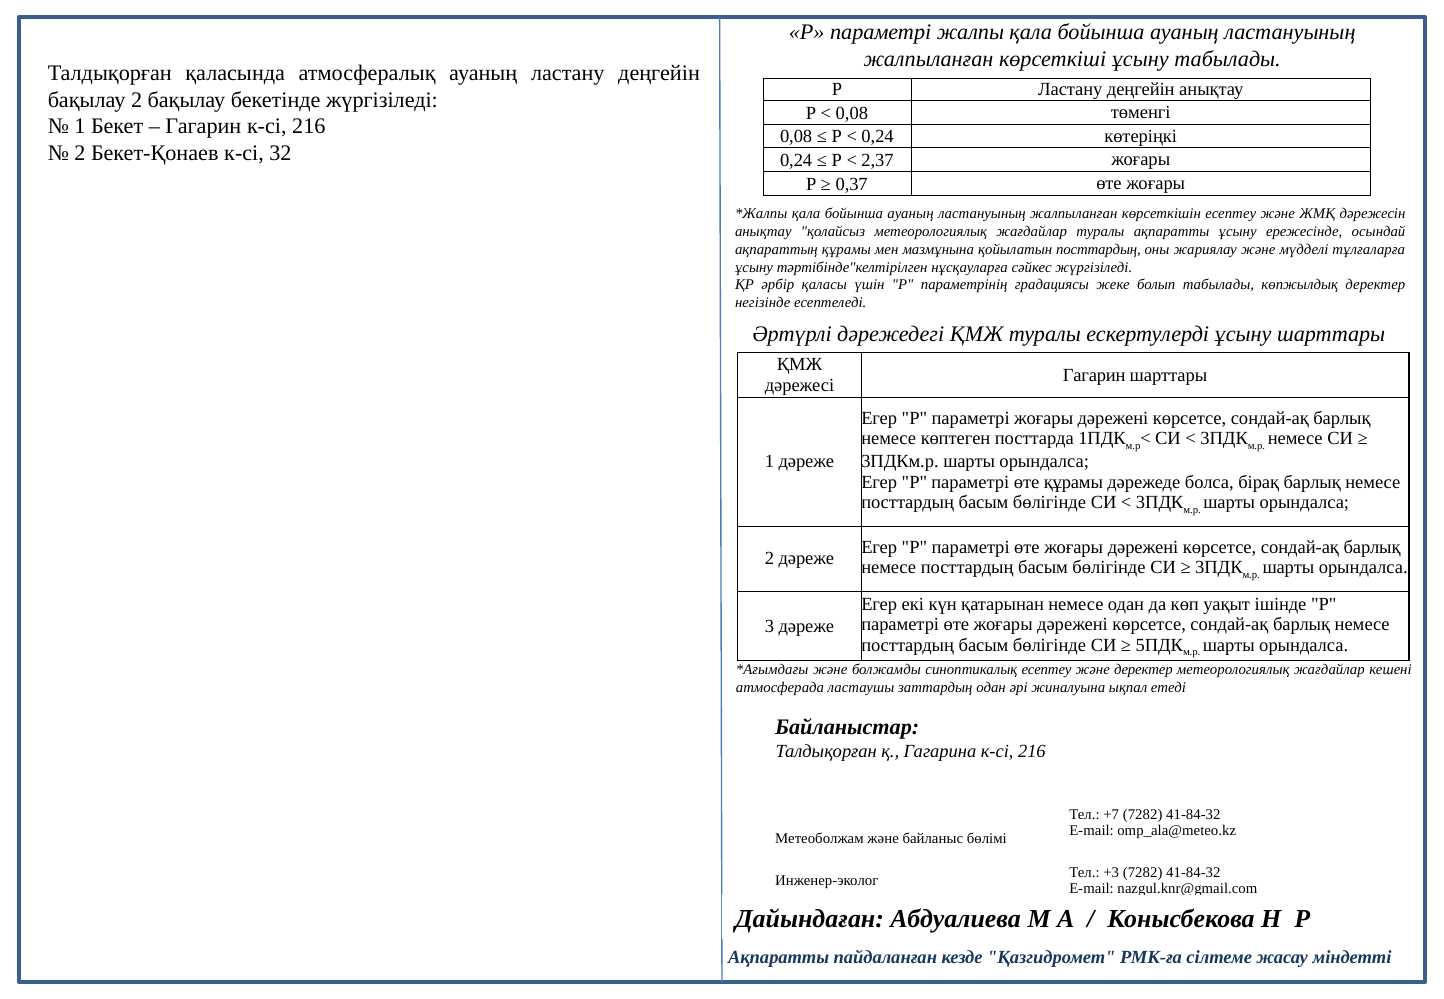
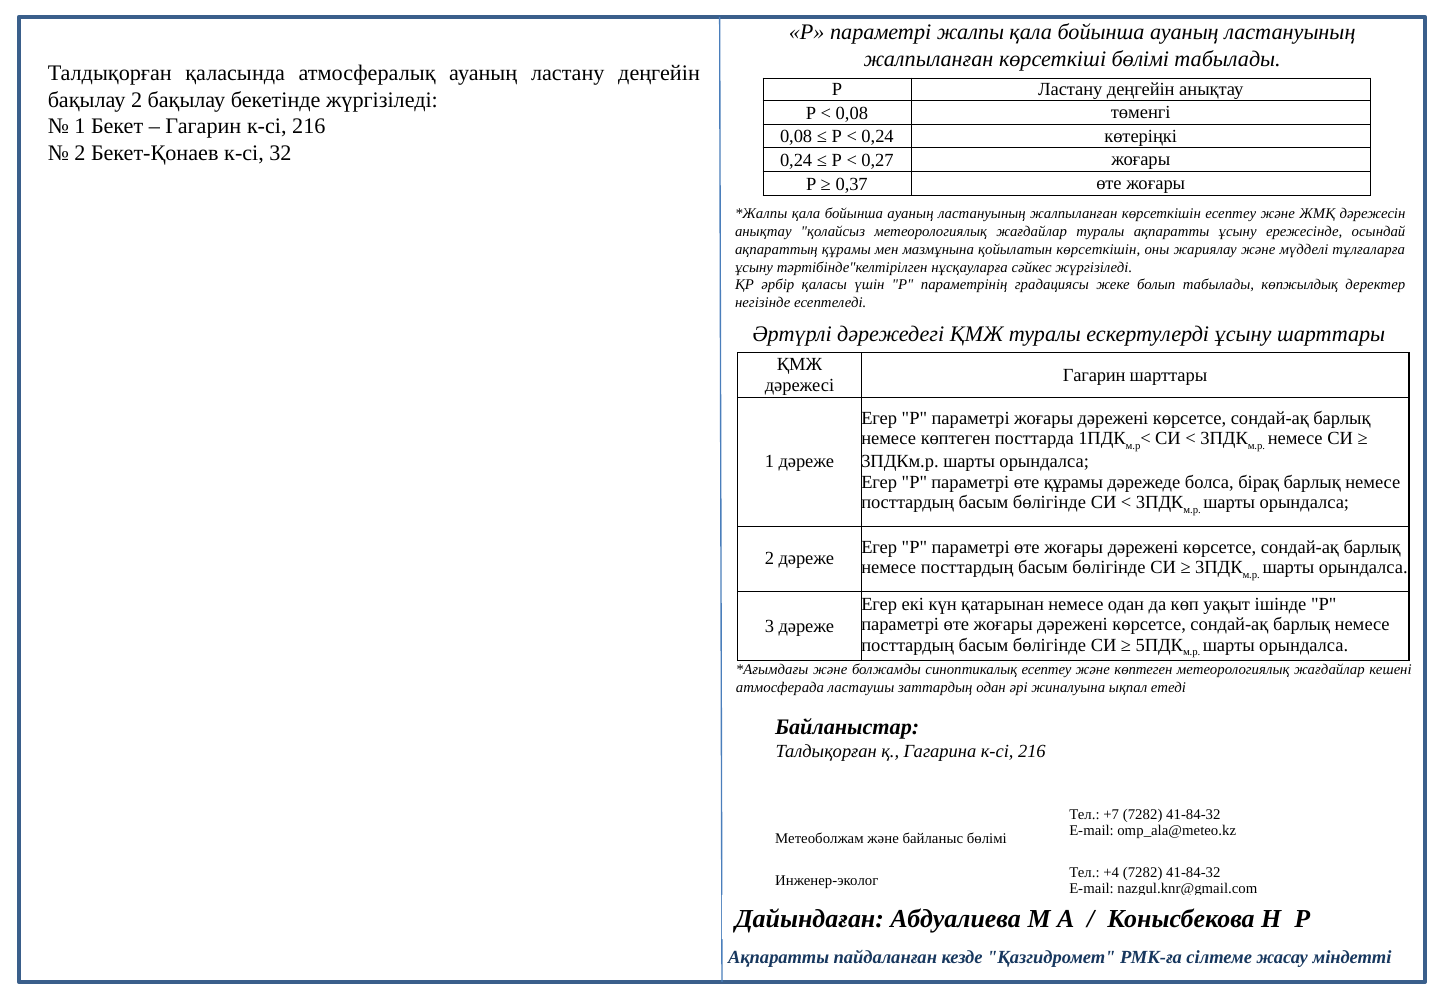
көрсеткіші ұсыну: ұсыну -> бөлімі (1140, 59)
2,37: 2,37 -> 0,27 (878, 161)
қойылатын посттардың: посттардың -> көрсеткішін (1098, 250)
және деректер: деректер -> көптеген (1143, 670)
+3: +3 -> +4 (1111, 873)
